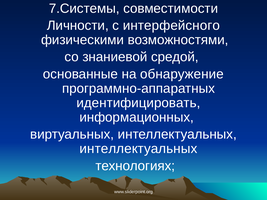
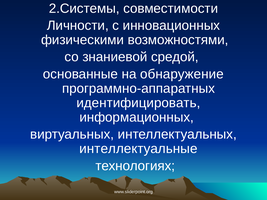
7.Системы: 7.Системы -> 2.Системы (84, 8)
интерфейсного: интерфейсного -> инновационных (171, 26)
интеллектуальных: интеллектуальных -> интеллектуальные (138, 149)
